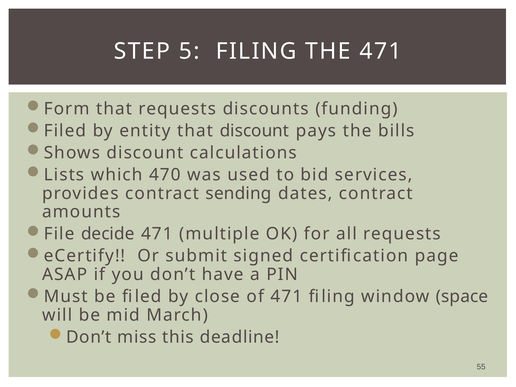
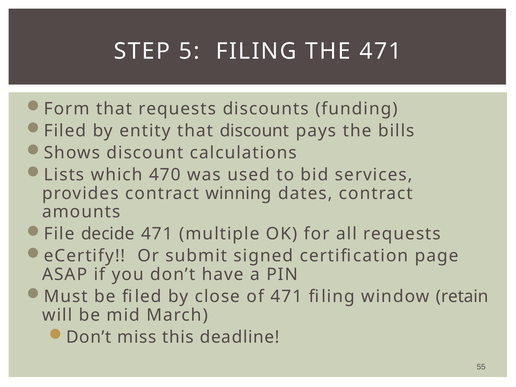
sending: sending -> winning (239, 193)
space: space -> retain (462, 297)
